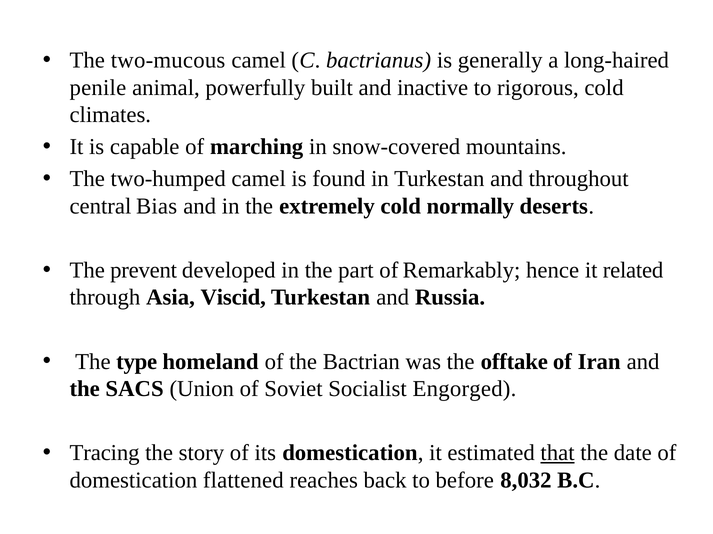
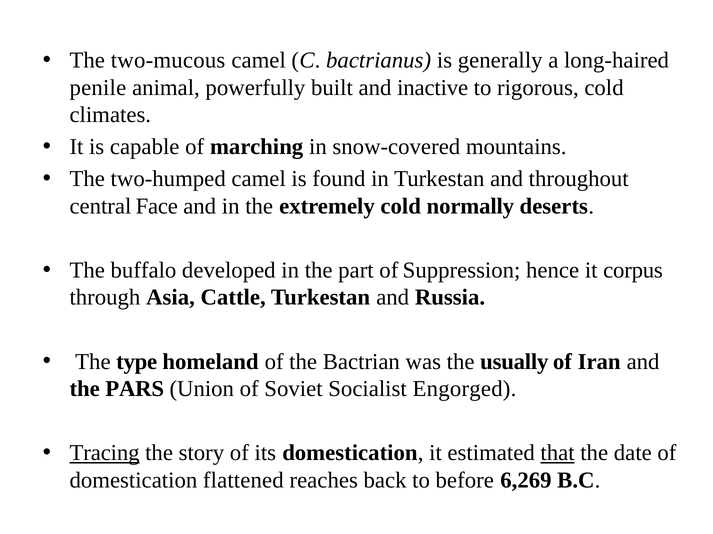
Bias: Bias -> Face (157, 206)
prevent: prevent -> buffalo (143, 271)
Remarkably: Remarkably -> Suppression (462, 271)
related: related -> corpus (633, 271)
Viscid: Viscid -> Cattle (233, 298)
offtake: offtake -> usually (514, 362)
SACS: SACS -> PARS (135, 389)
Tracing underline: none -> present (105, 453)
8,032: 8,032 -> 6,269 (526, 481)
